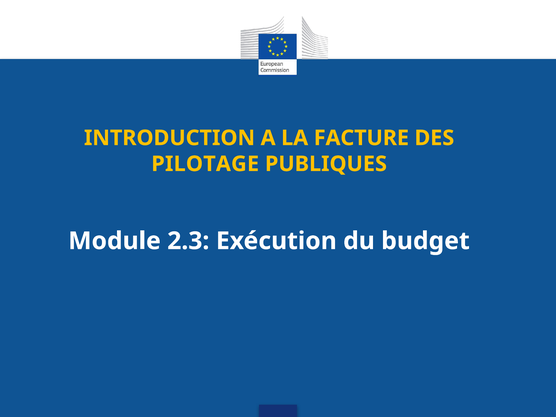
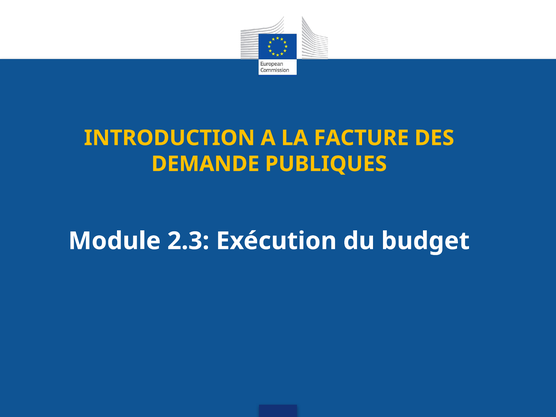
PILOTAGE: PILOTAGE -> DEMANDE (205, 164)
